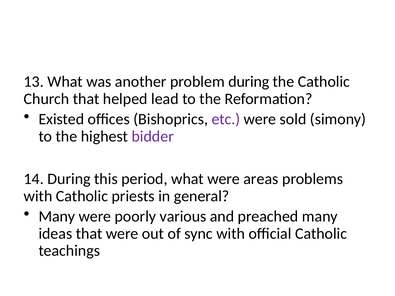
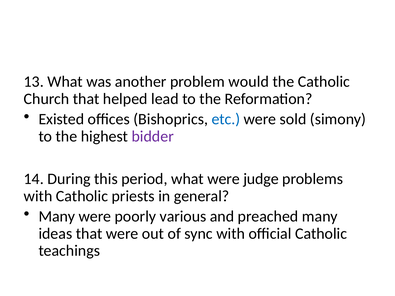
problem during: during -> would (249, 82)
etc colour: purple -> blue (226, 119)
areas: areas -> judge (261, 179)
